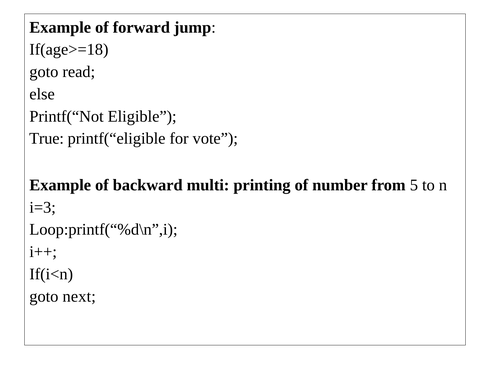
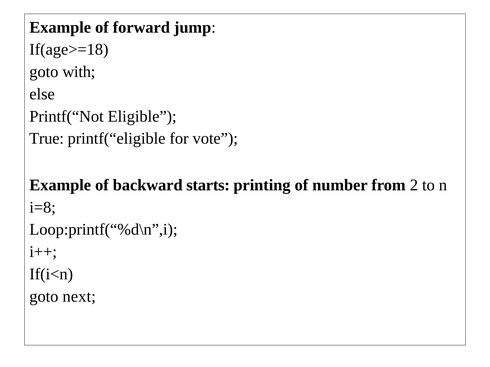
read: read -> with (79, 72)
multi: multi -> starts (208, 185)
5: 5 -> 2 (414, 185)
i=3: i=3 -> i=8 (43, 208)
